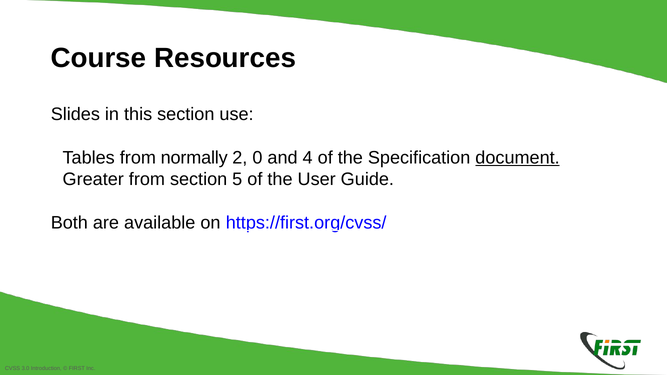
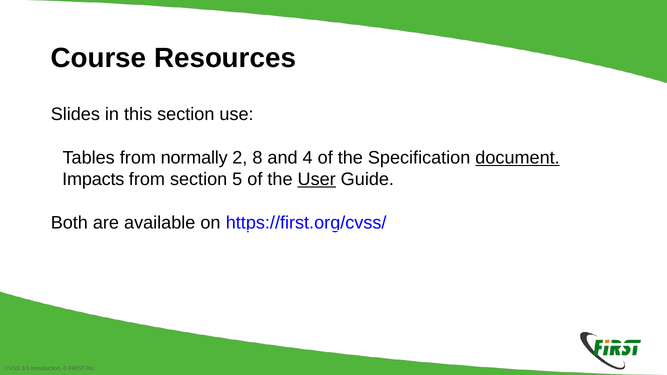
0: 0 -> 8 (257, 158)
Greater: Greater -> Impacts (93, 179)
User underline: none -> present (317, 179)
